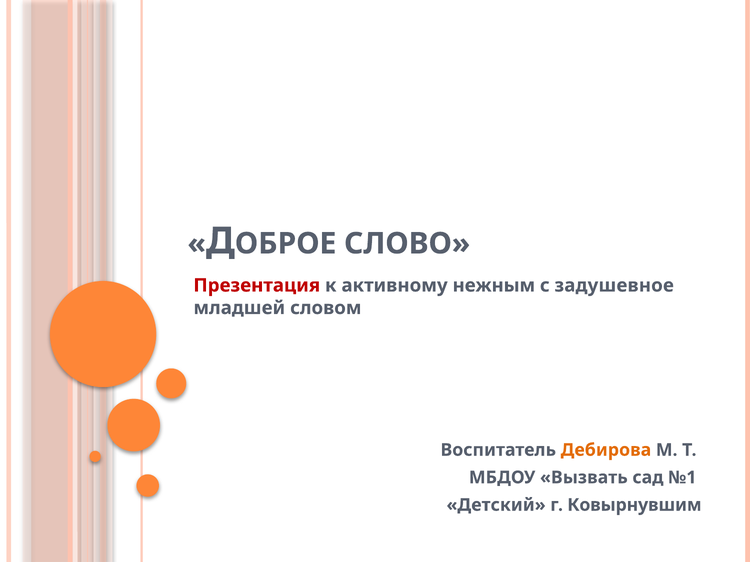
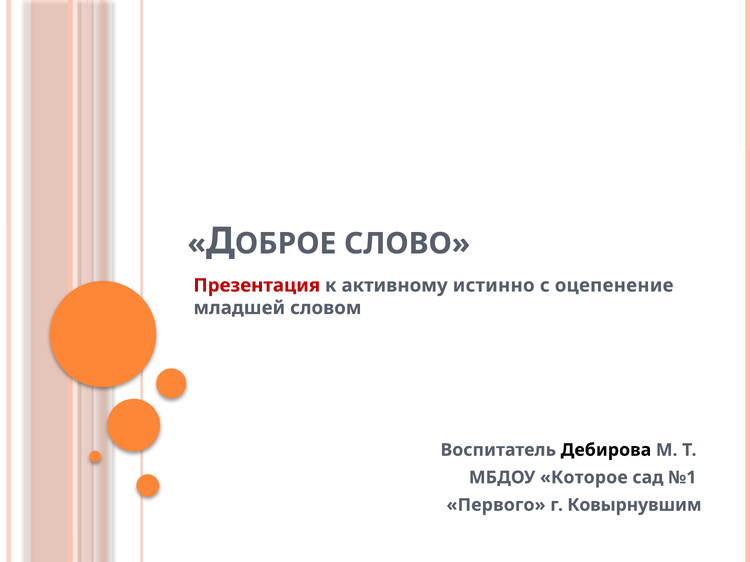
нежным: нежным -> истинно (494, 286)
задушевное: задушевное -> оцепенение (614, 286)
Дебирова colour: orange -> black (606, 450)
Вызвать: Вызвать -> Которое (584, 478)
Детский: Детский -> Первого (496, 505)
